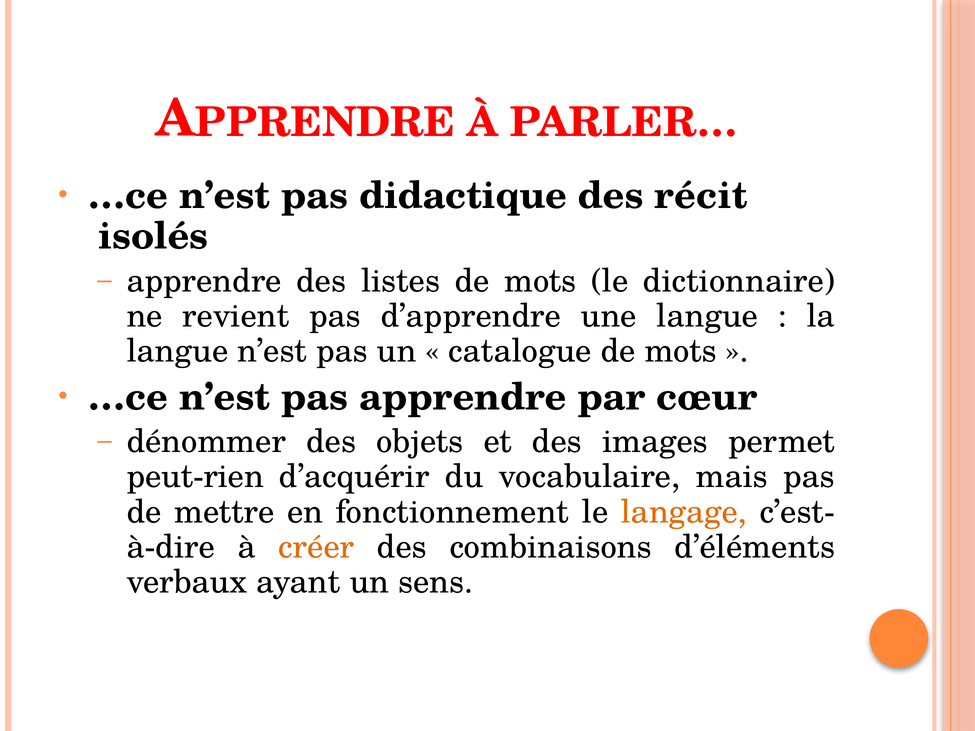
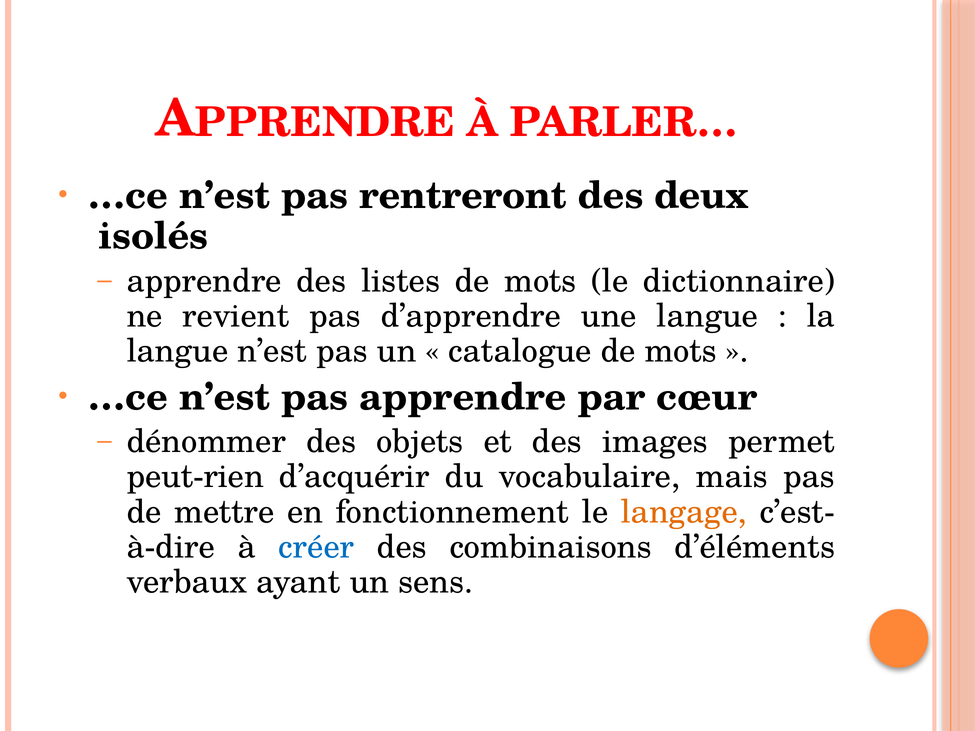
didactique: didactique -> rentreront (463, 196)
récit: récit -> deux (702, 196)
créer colour: orange -> blue (316, 547)
